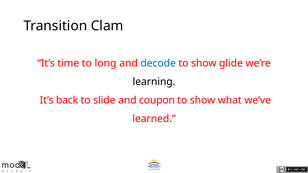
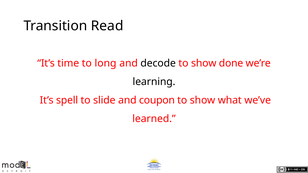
Clam: Clam -> Read (107, 26)
decode colour: blue -> black (158, 63)
glide: glide -> done (231, 63)
back: back -> spell (67, 100)
